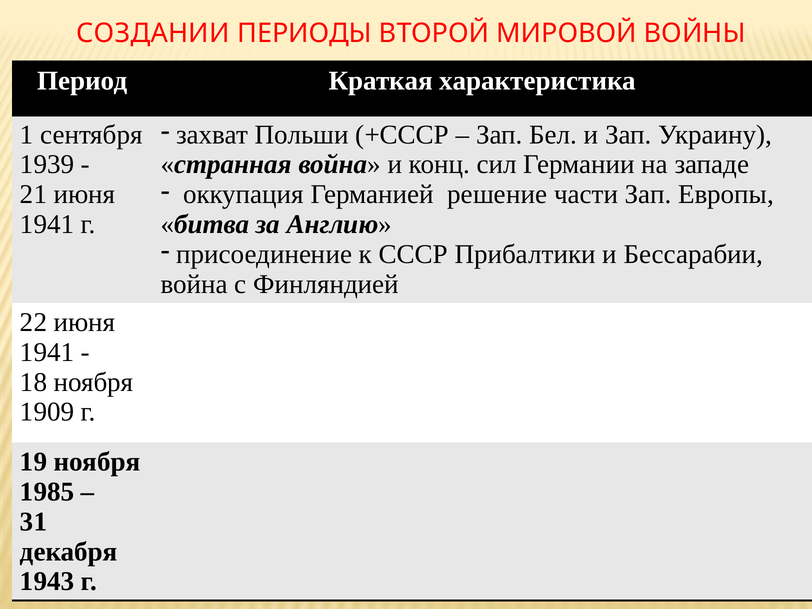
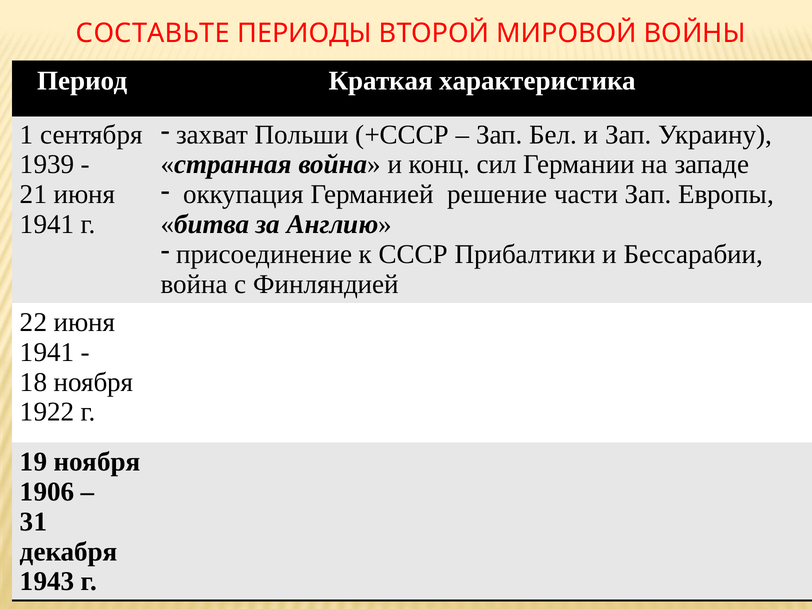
СОЗДАНИИ: СОЗДАНИИ -> СОСТАВЬТЕ (153, 33)
1909: 1909 -> 1922 (47, 412)
1985: 1985 -> 1906 (47, 492)
